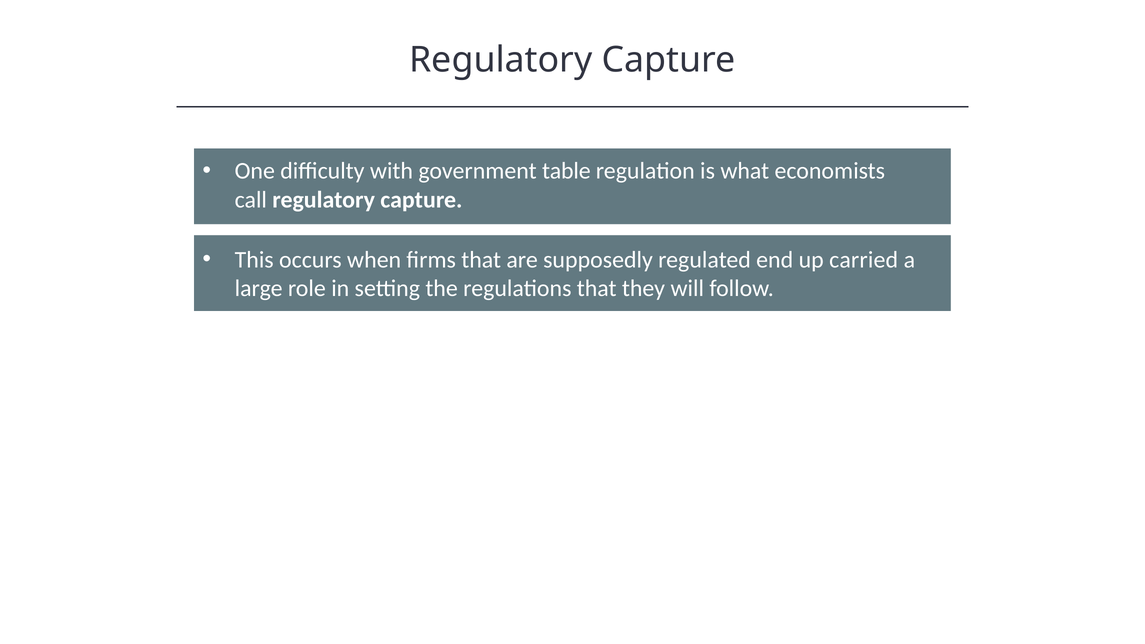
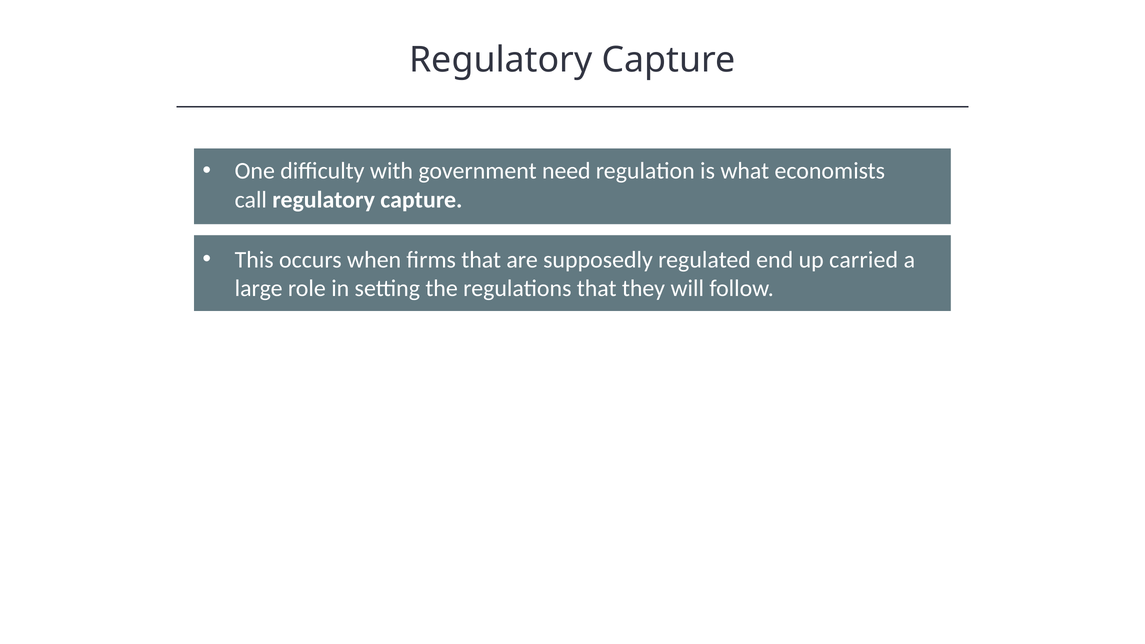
table: table -> need (566, 171)
